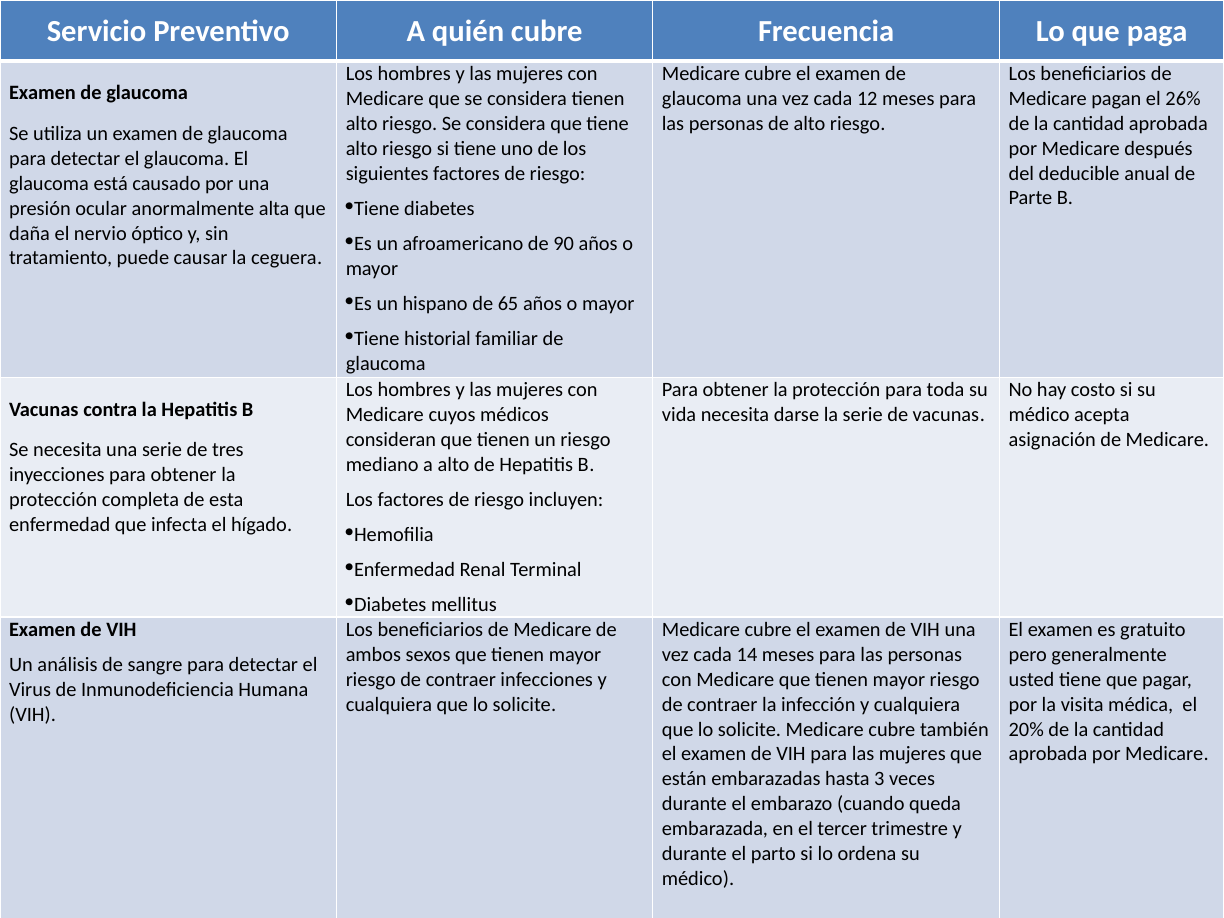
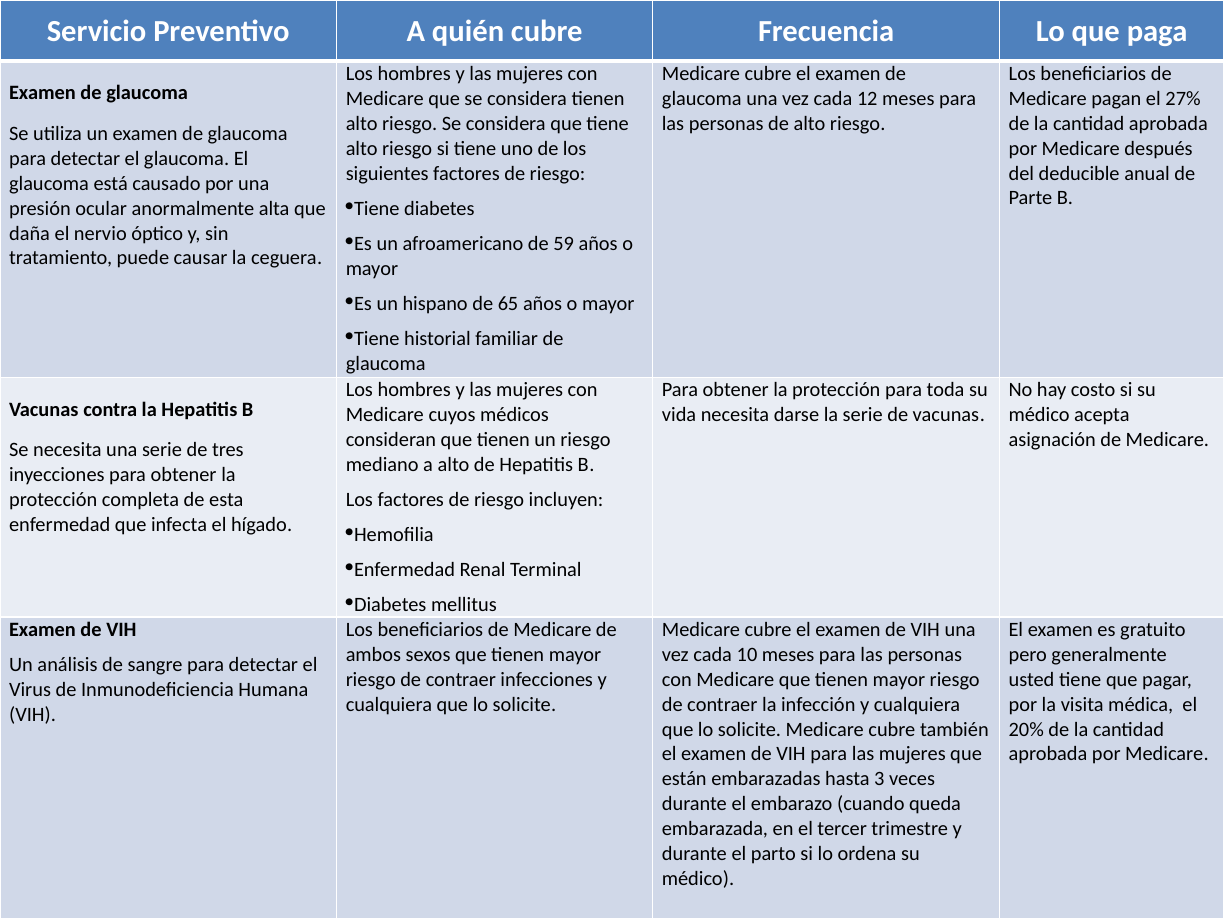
26%: 26% -> 27% (1183, 99)
90: 90 -> 59 (564, 243)
14: 14 -> 10 (747, 655)
